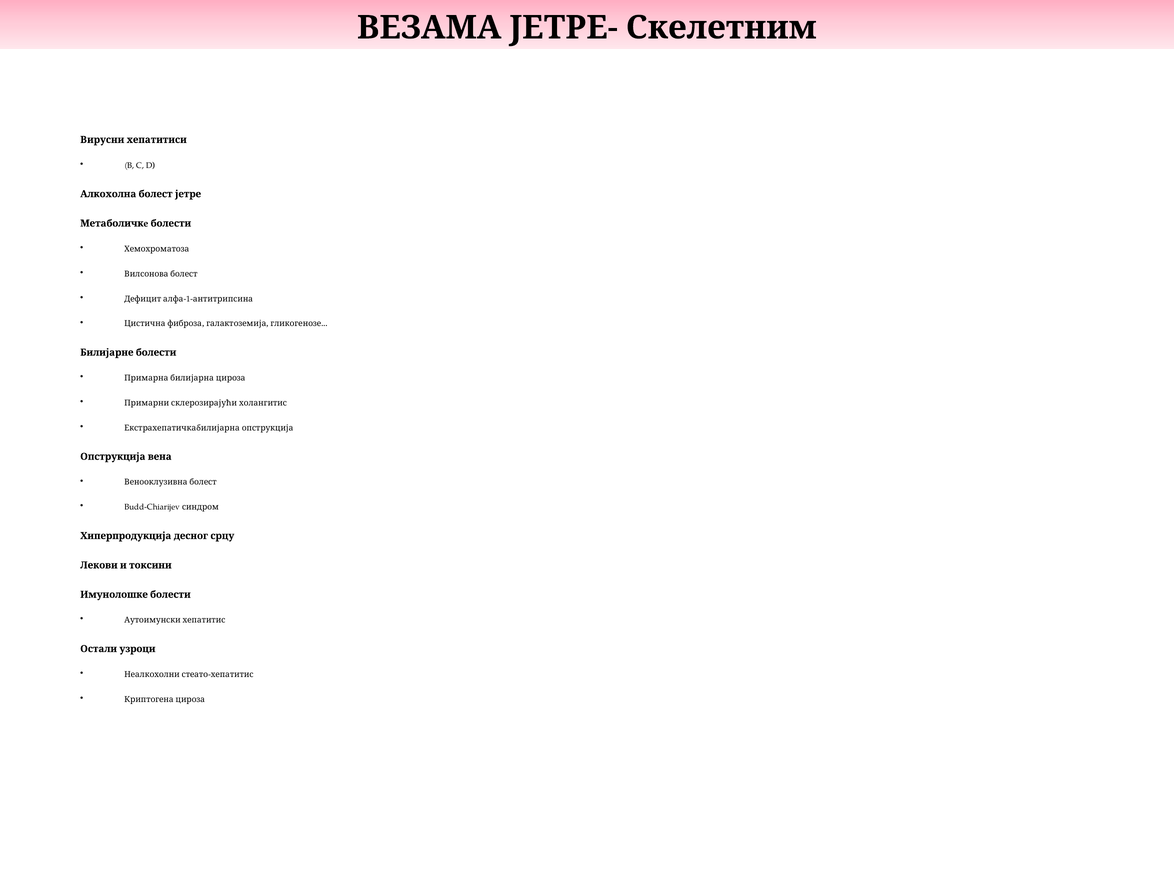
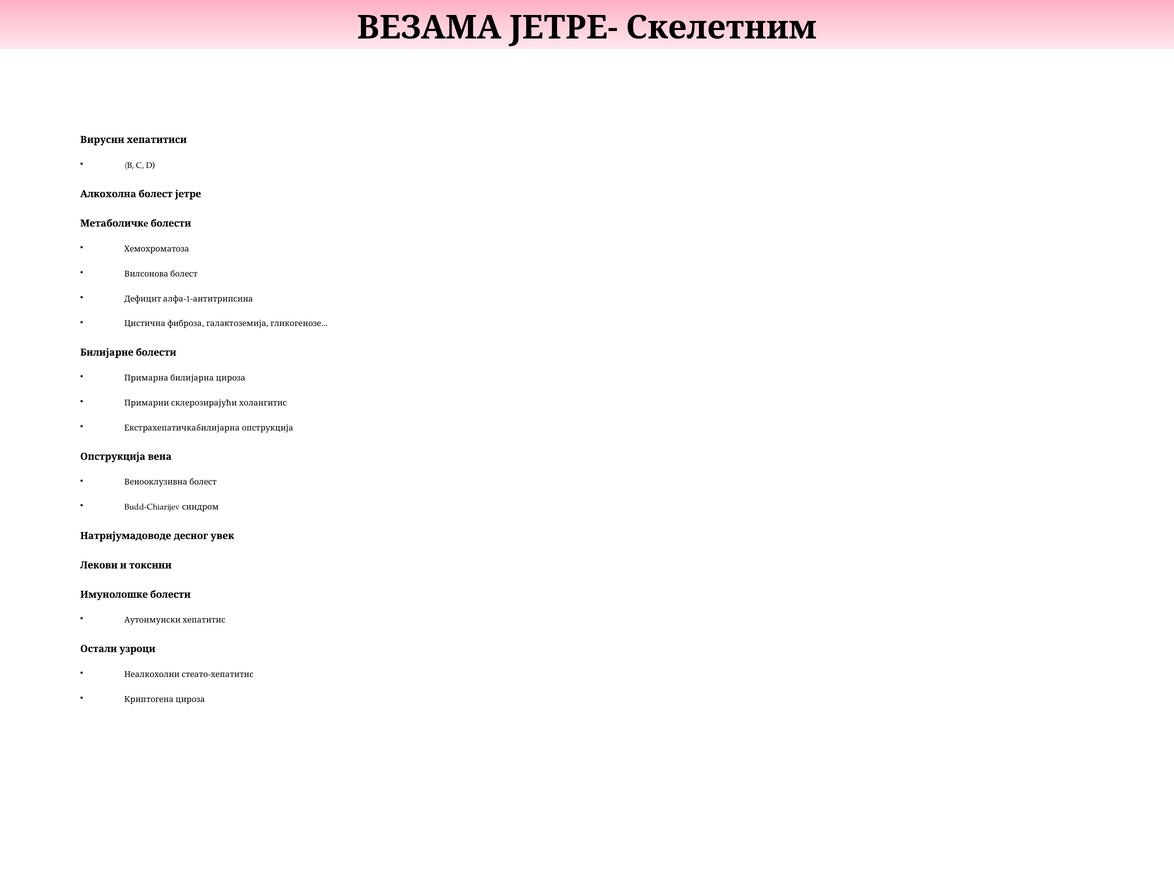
Хиперпродукција: Хиперпродукција -> Натријумадоводе (126, 536)
срцу: срцу -> увек (222, 536)
